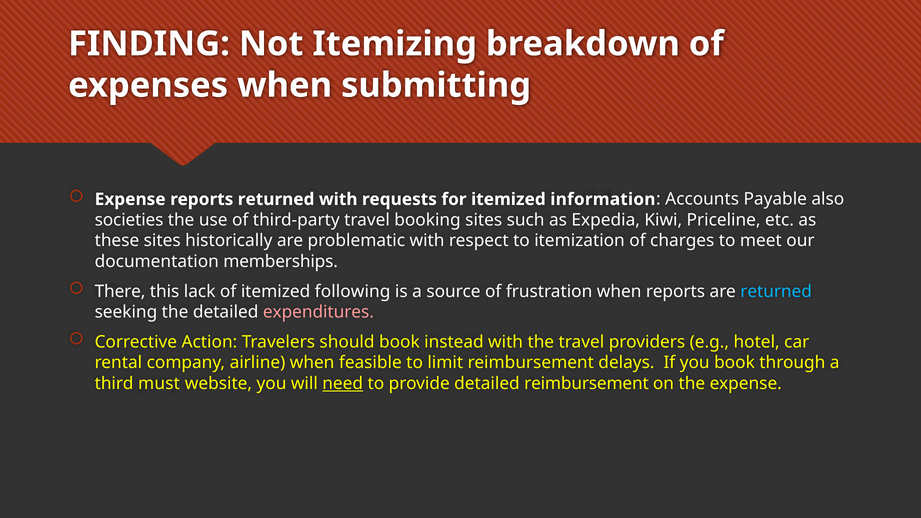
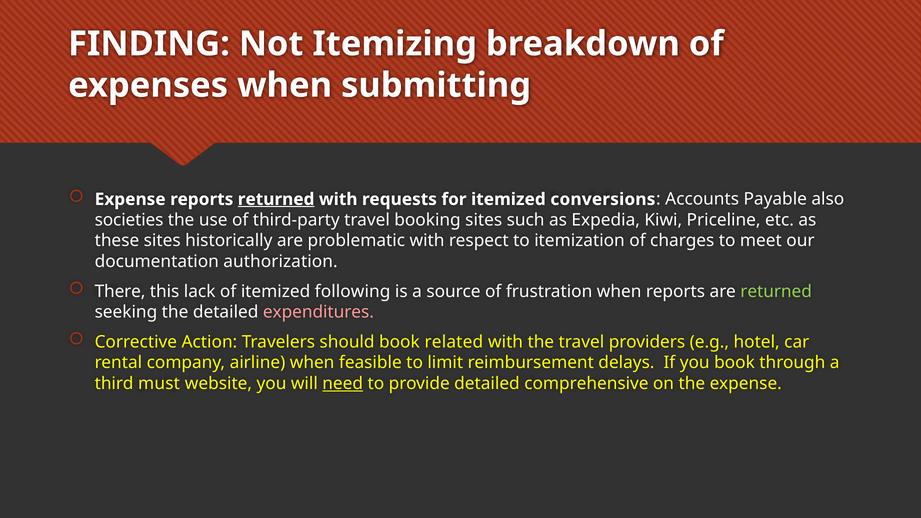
returned underline: none -> present (276, 199)
information: information -> conversions (603, 199)
memberships: memberships -> authorization (281, 261)
returned colour: light blue -> light green (776, 291)
instead: instead -> related (454, 342)
detailed reimbursement: reimbursement -> comprehensive (586, 384)
